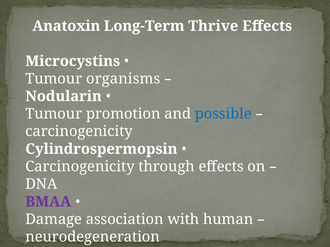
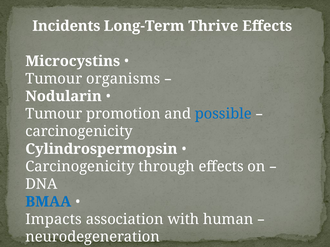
Anatoxin: Anatoxin -> Incidents (66, 26)
BMAA colour: purple -> blue (48, 202)
Damage: Damage -> Impacts (54, 220)
